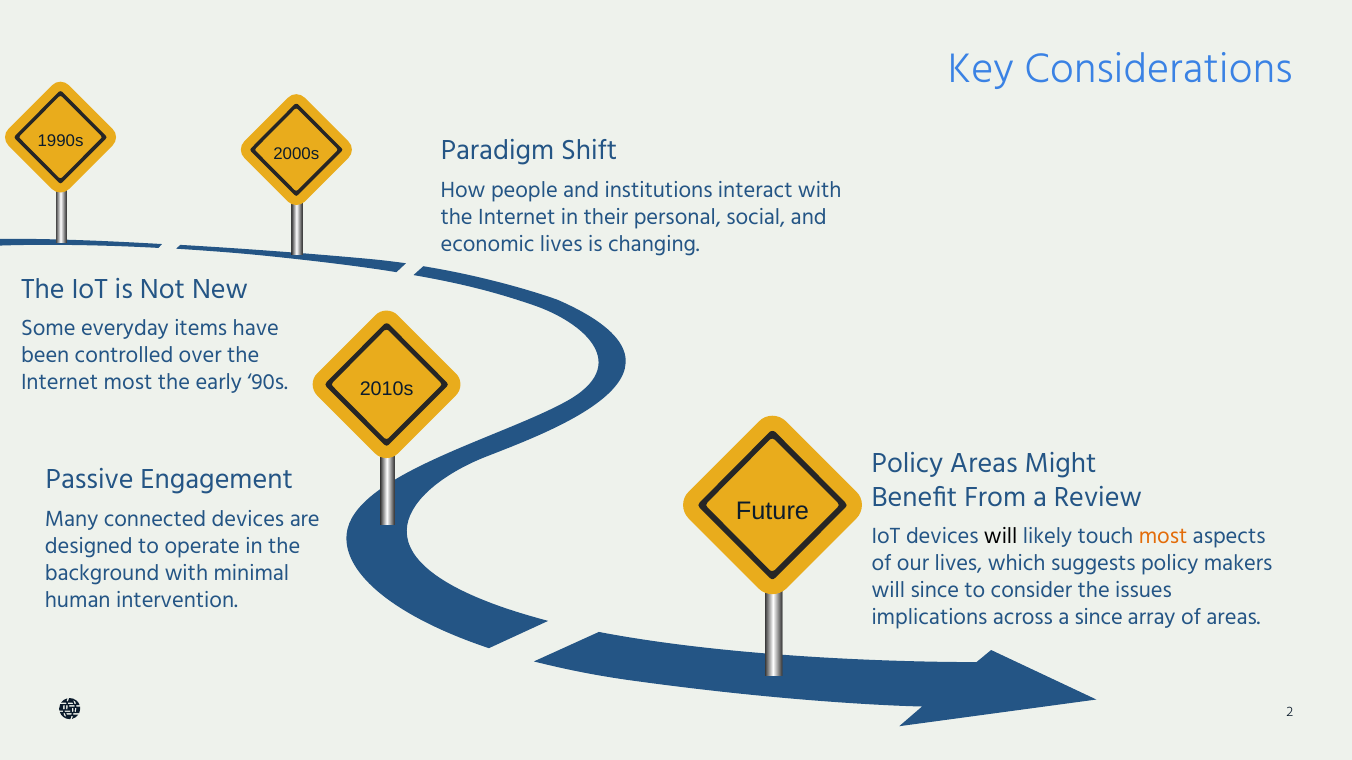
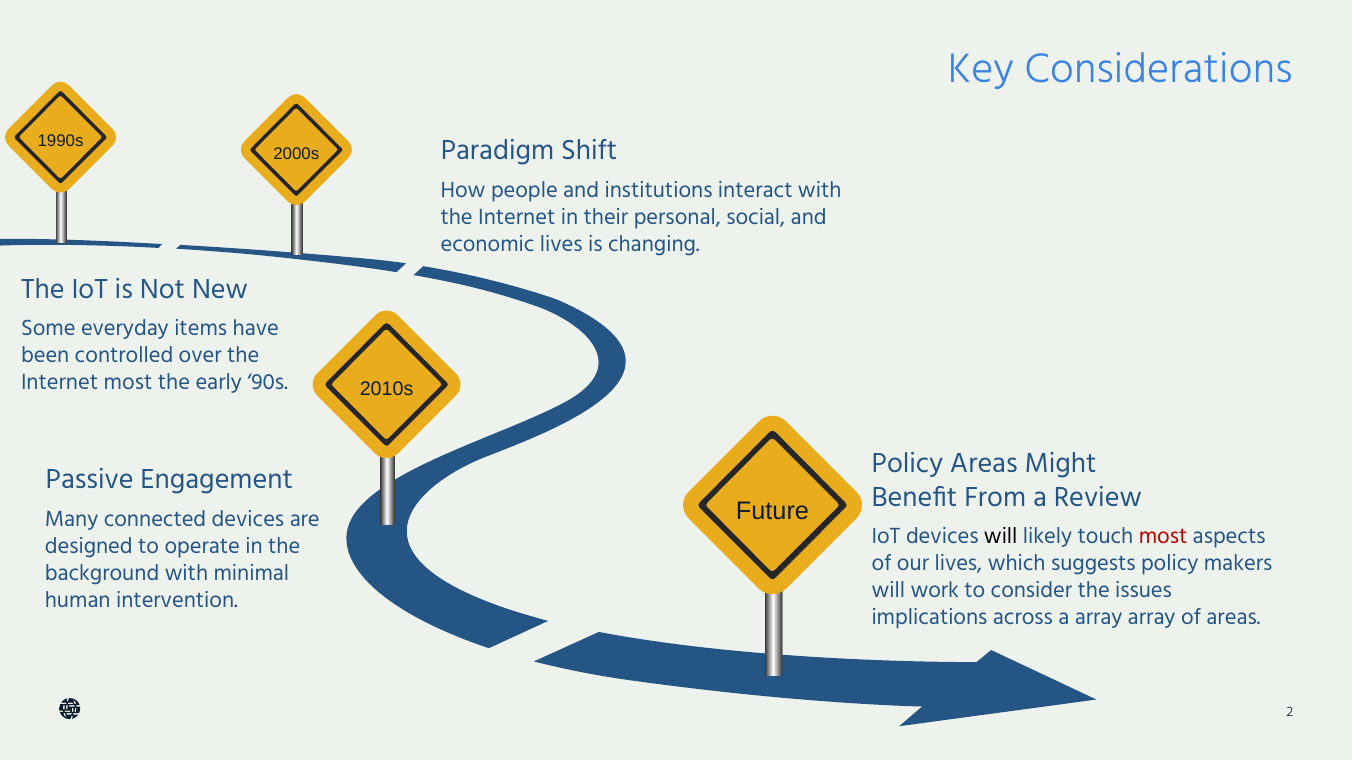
most colour: orange -> red (1163, 537)
will since: since -> work (935, 591)
a since: since -> array (1099, 618)
